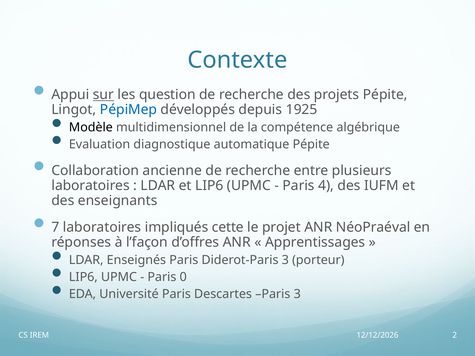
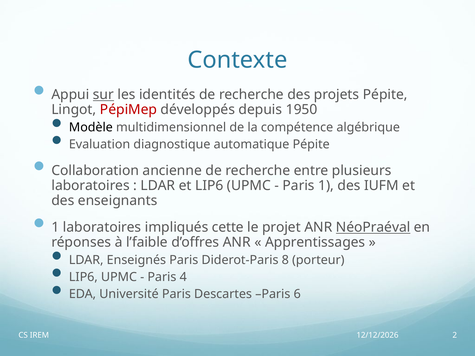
question: question -> identités (167, 95)
PépiMep colour: blue -> red (129, 110)
1925: 1925 -> 1950 (302, 110)
Paris 4: 4 -> 1 (326, 186)
7: 7 -> 1 (55, 228)
NéoPraéval underline: none -> present (373, 228)
l’façon: l’façon -> l’faible (147, 242)
Diderot-Paris 3: 3 -> 8 (285, 260)
0: 0 -> 4 (183, 277)
Paris 3: 3 -> 6 (297, 294)
